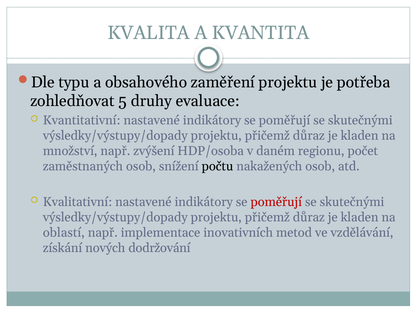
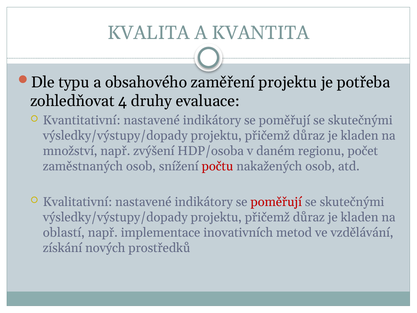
5: 5 -> 4 (123, 101)
počtu colour: black -> red (217, 166)
dodržování: dodržování -> prostředků (159, 248)
